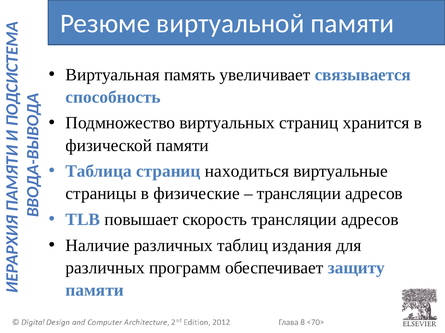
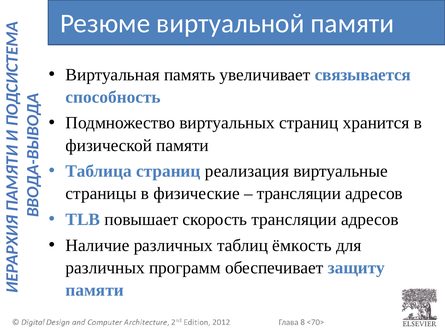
находиться: находиться -> реализация (247, 172)
издания: издания -> ёмкость (302, 246)
